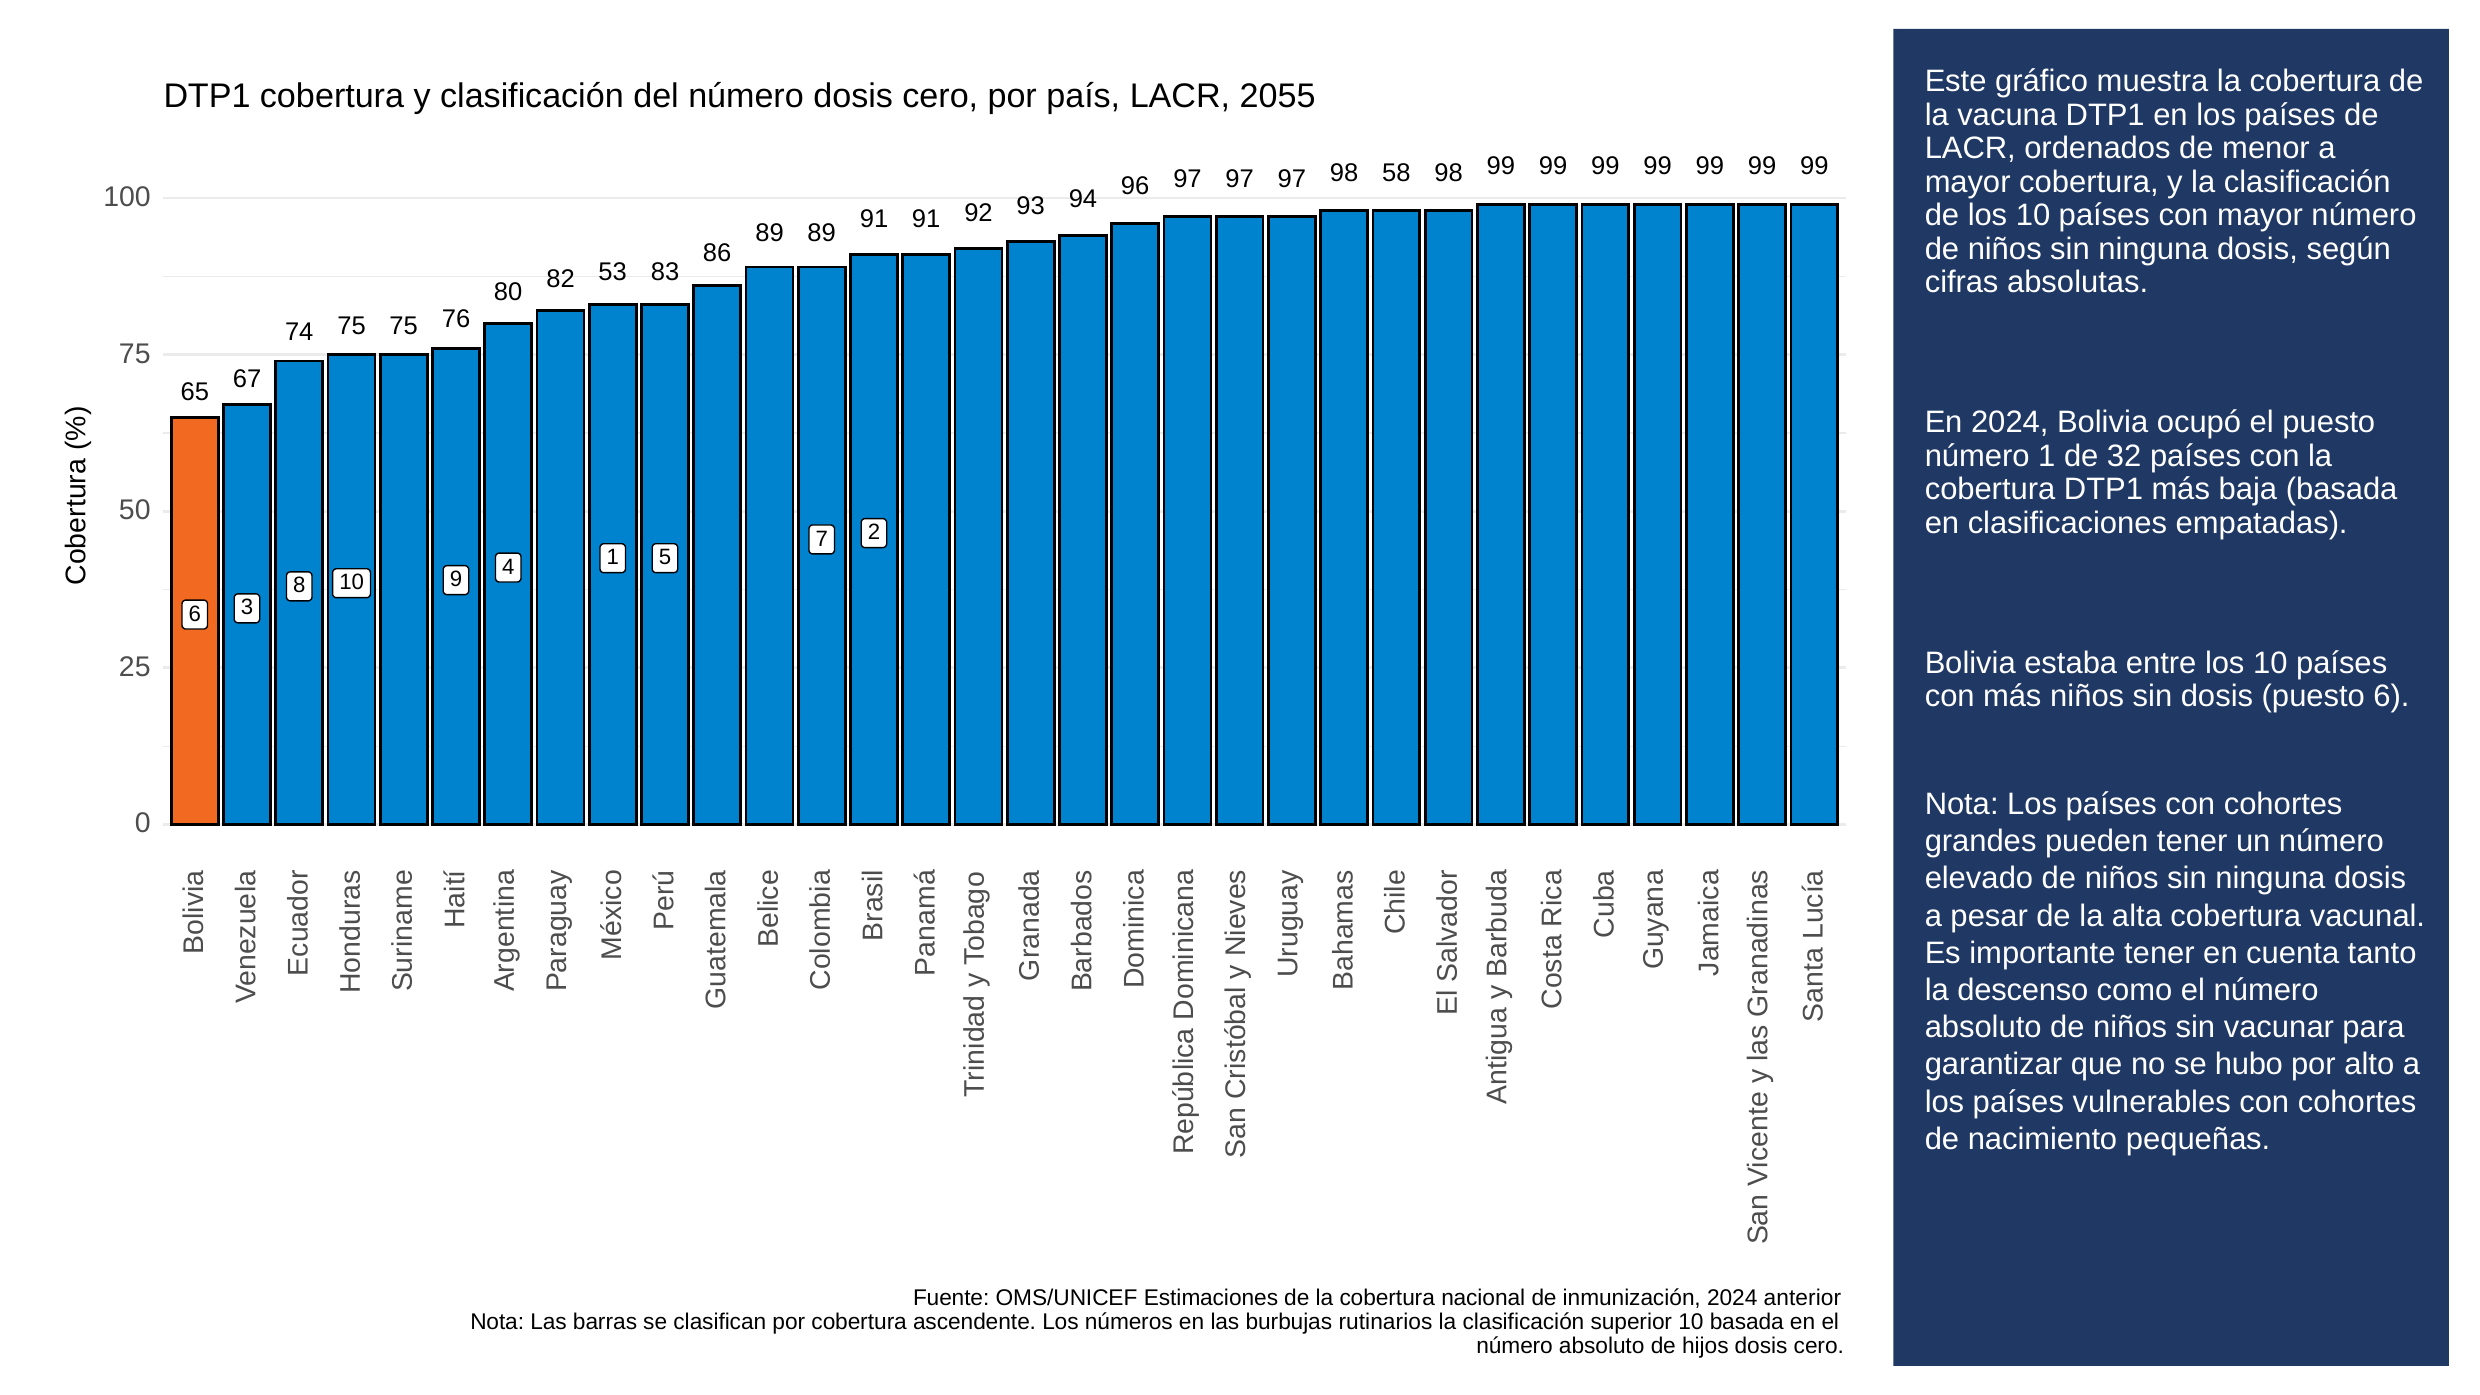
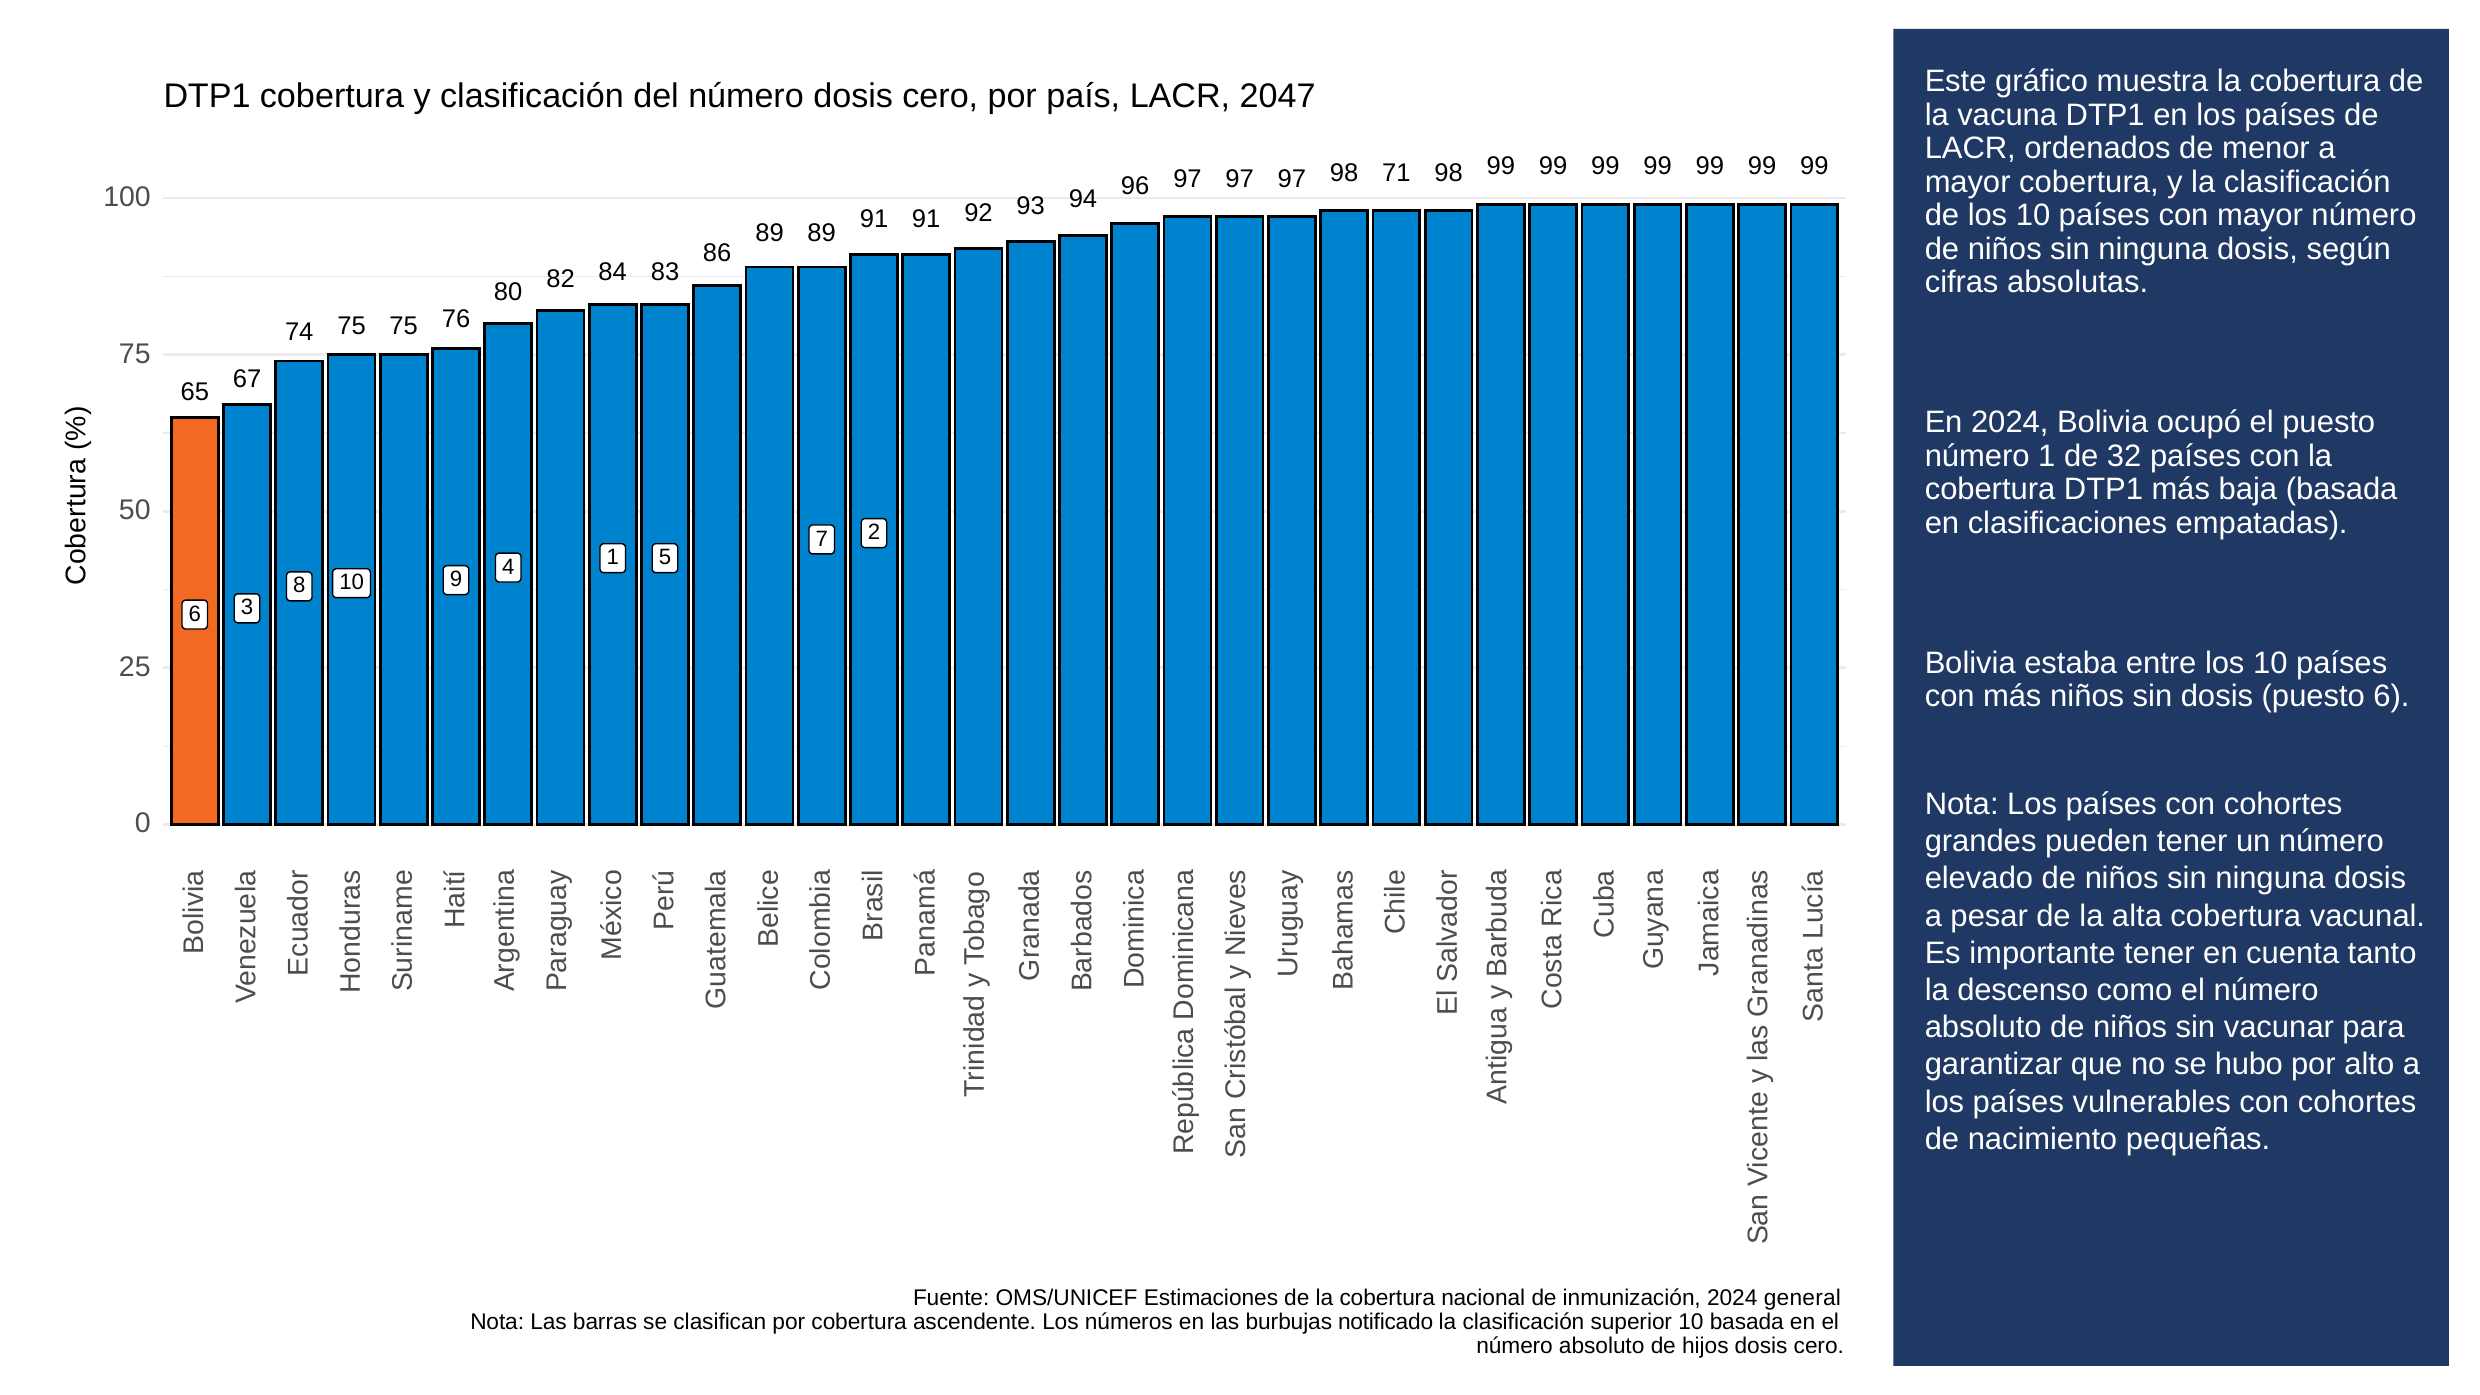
2055: 2055 -> 2047 (1278, 96)
58: 58 -> 71 (1396, 173)
53: 53 -> 84 (613, 272)
anterior: anterior -> general (1802, 1298)
rutinarios: rutinarios -> notificado (1386, 1322)
